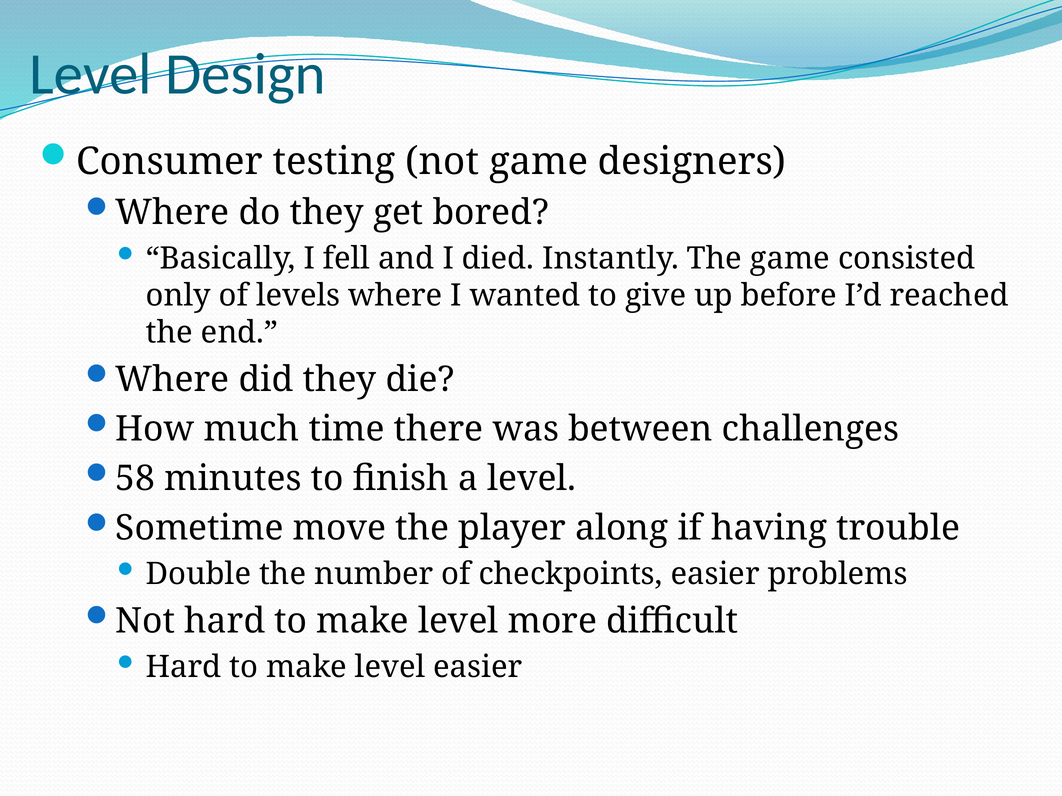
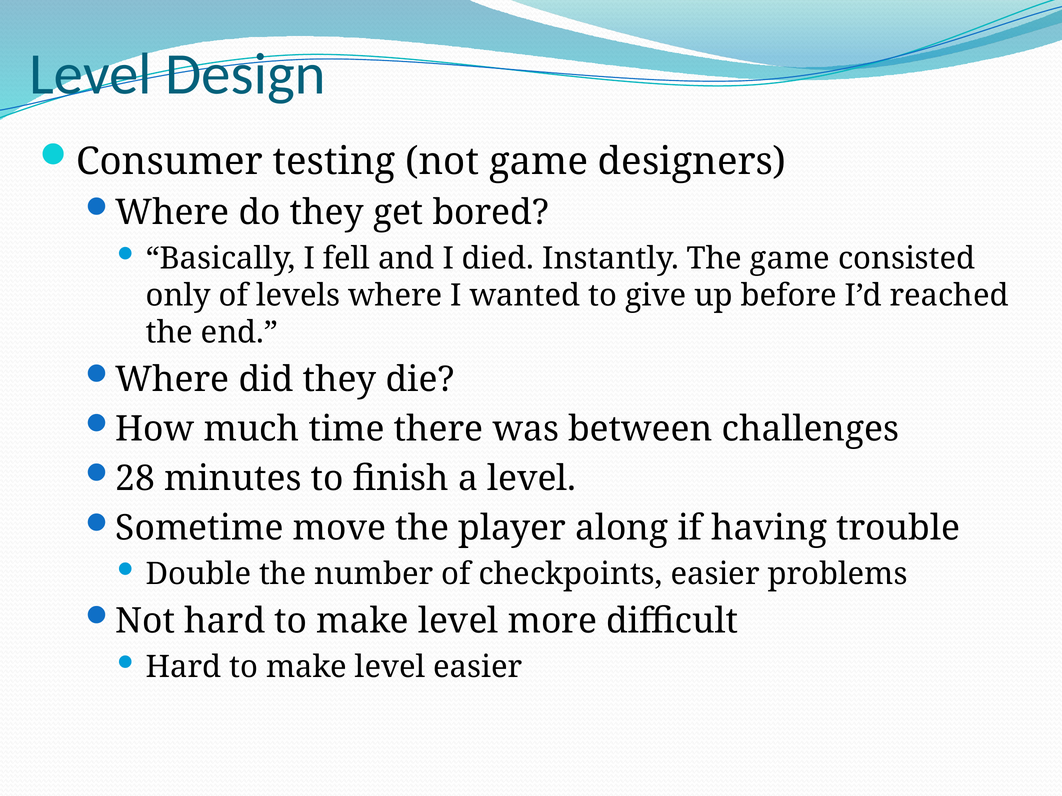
58: 58 -> 28 (135, 479)
